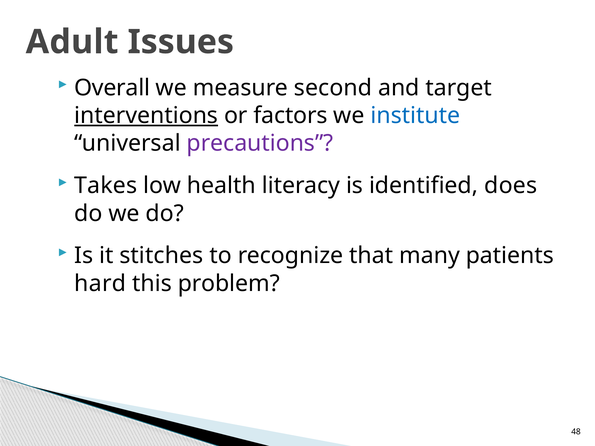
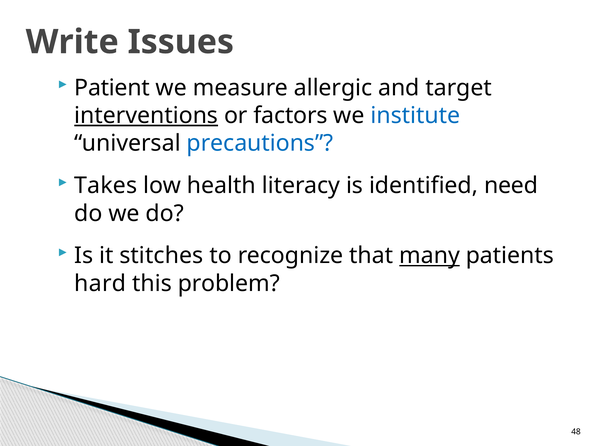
Adult: Adult -> Write (72, 42)
Overall: Overall -> Patient (112, 88)
second: second -> allergic (333, 88)
precautions colour: purple -> blue (260, 143)
does: does -> need (511, 186)
many underline: none -> present (430, 256)
